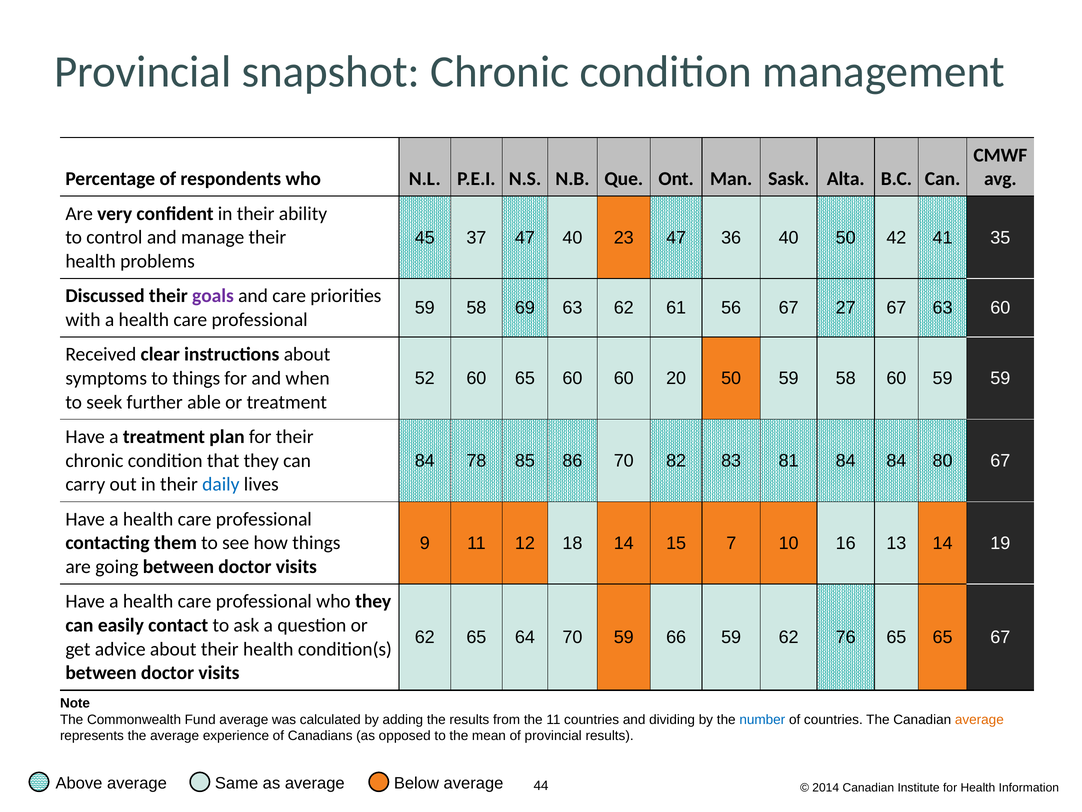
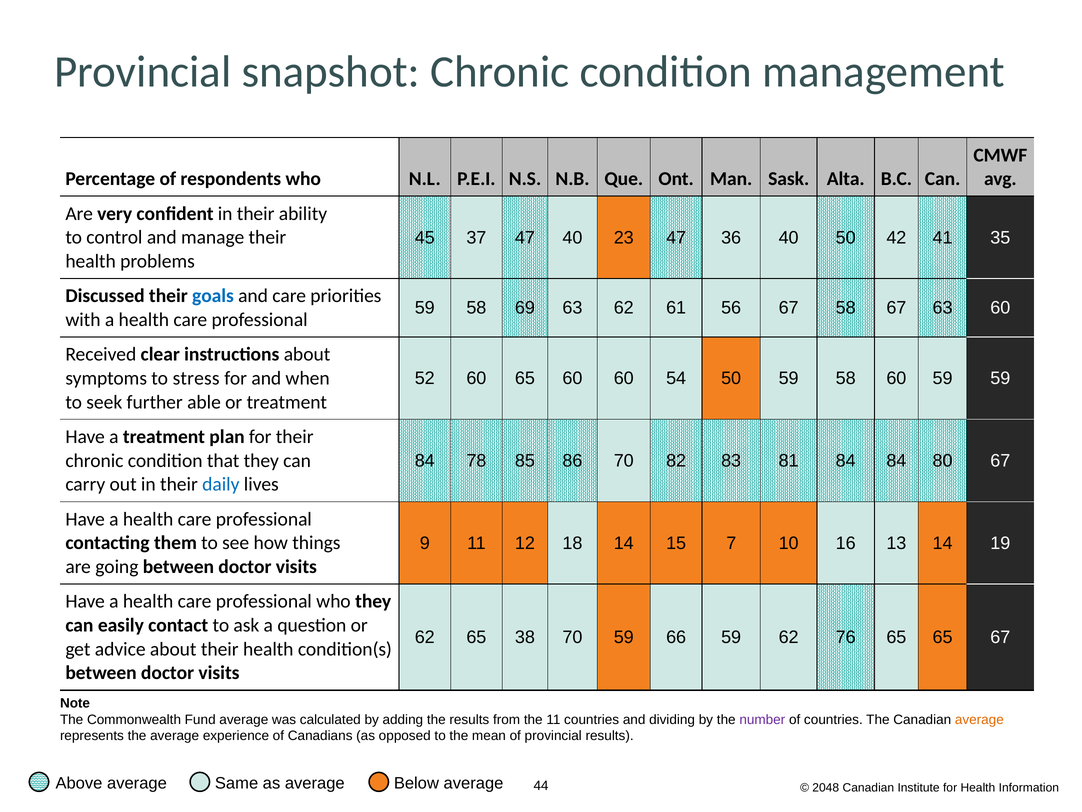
goals colour: purple -> blue (213, 296)
67 27: 27 -> 58 (846, 308)
20: 20 -> 54 (676, 378)
to things: things -> stress (196, 378)
64: 64 -> 38 (525, 637)
number colour: blue -> purple (762, 719)
2014: 2014 -> 2048 (826, 787)
